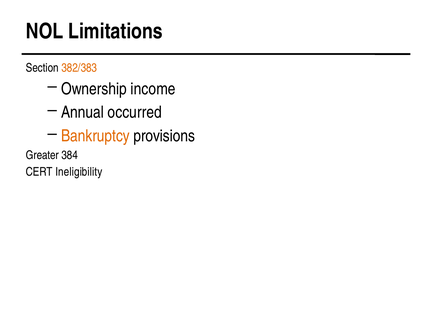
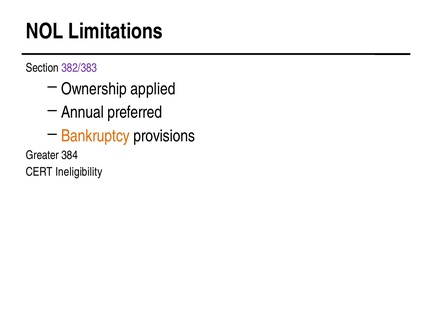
382/383 colour: orange -> purple (79, 68)
income: income -> applied (153, 89)
occurred: occurred -> preferred (135, 112)
